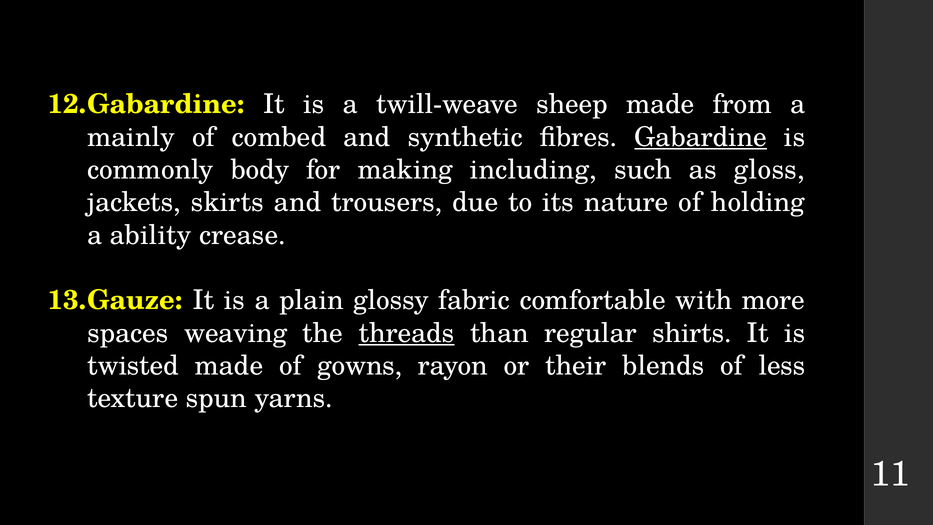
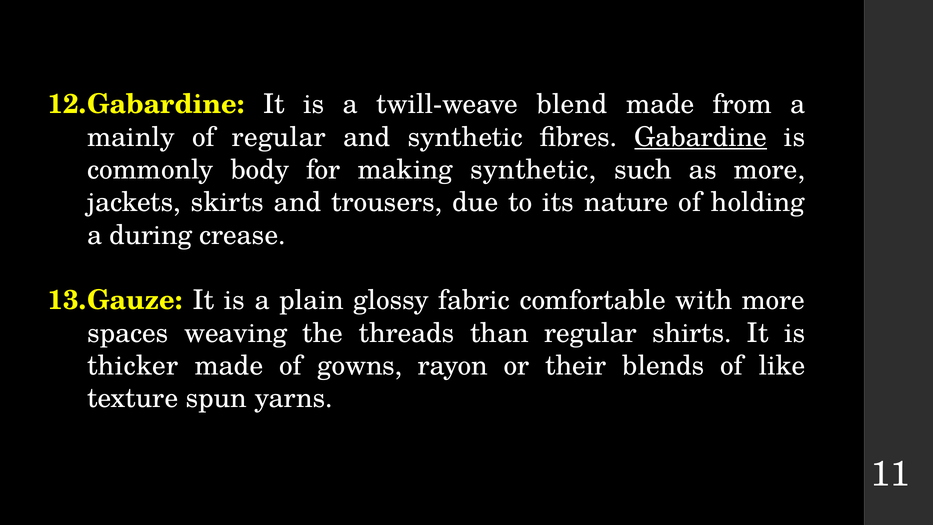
sheep: sheep -> blend (572, 104)
of combed: combed -> regular (279, 137)
making including: including -> synthetic (533, 170)
as gloss: gloss -> more (770, 170)
ability: ability -> during (151, 235)
threads underline: present -> none (407, 333)
twisted: twisted -> thicker (133, 366)
less: less -> like (782, 366)
